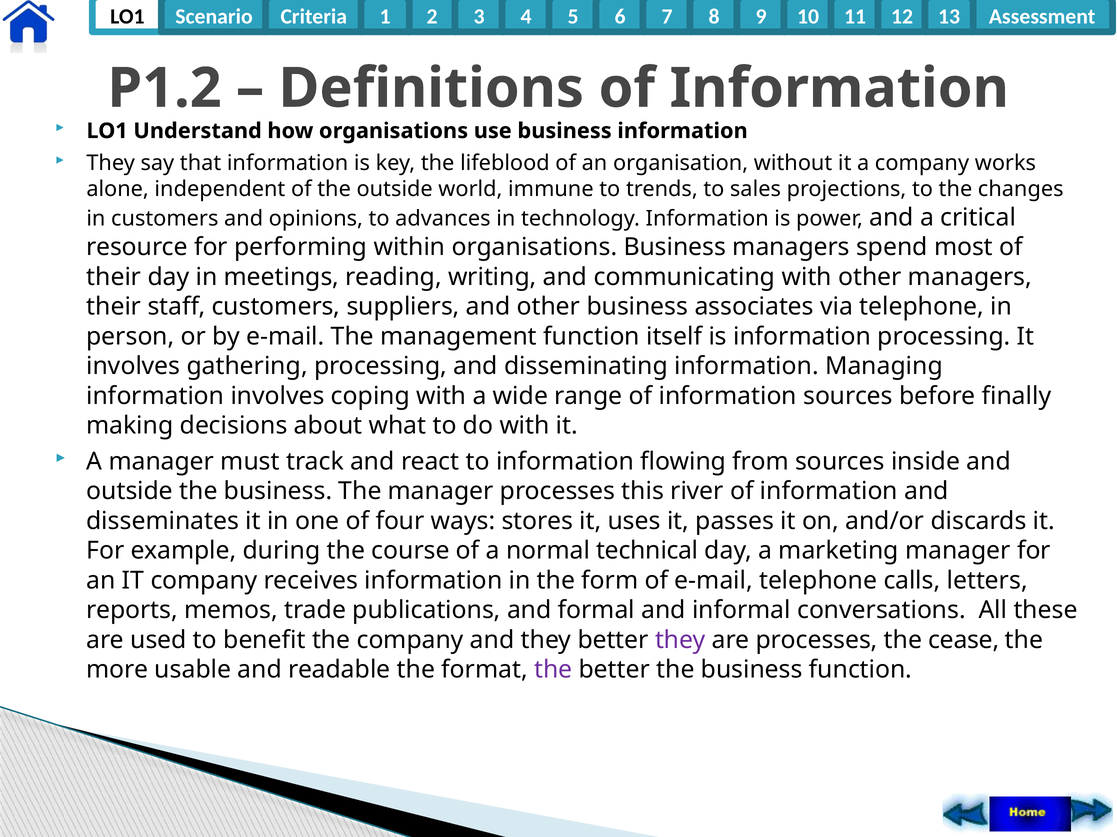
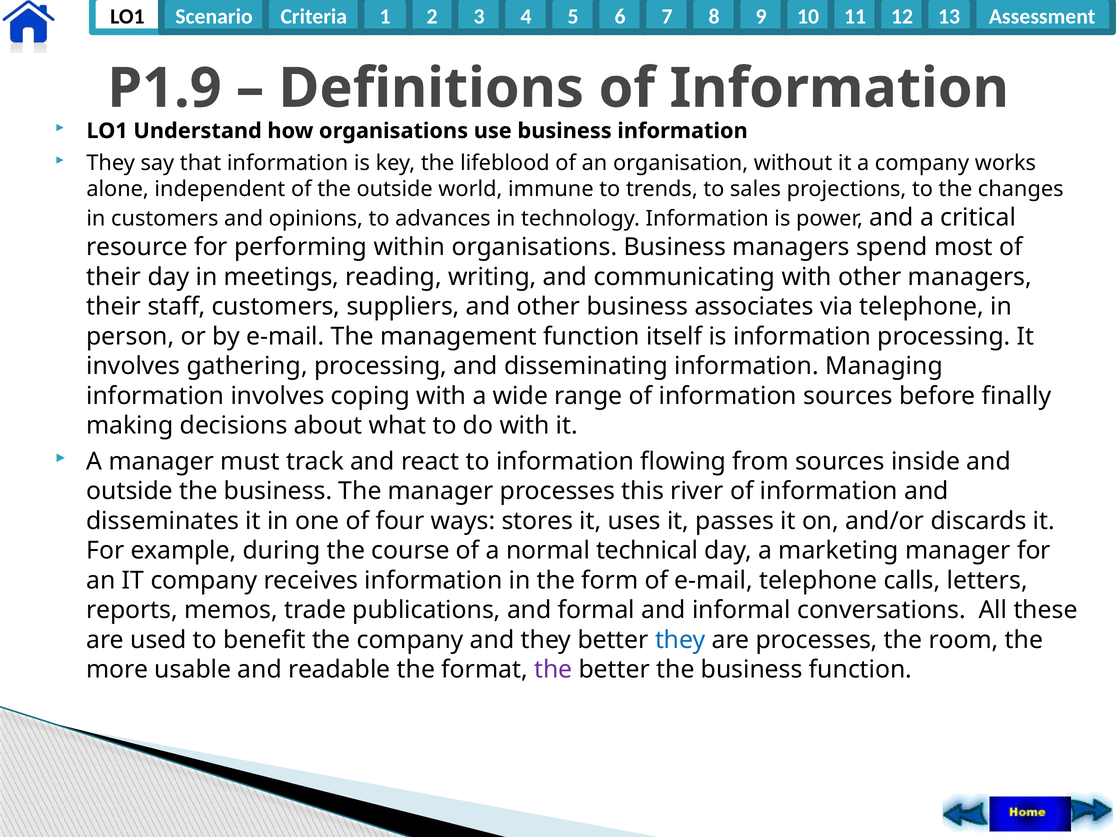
P1.2: P1.2 -> P1.9 (165, 88)
they colour: purple -> blue (680, 641)
cease: cease -> room (964, 641)
